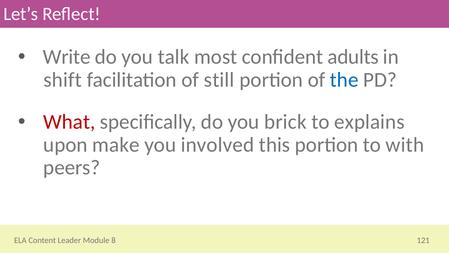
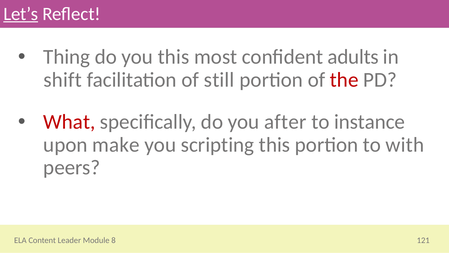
Let’s underline: none -> present (21, 14)
Write: Write -> Thing (67, 57)
you talk: talk -> this (174, 57)
the colour: blue -> red (344, 80)
brick: brick -> after (285, 122)
explains: explains -> instance (370, 122)
involved: involved -> scripting (217, 145)
